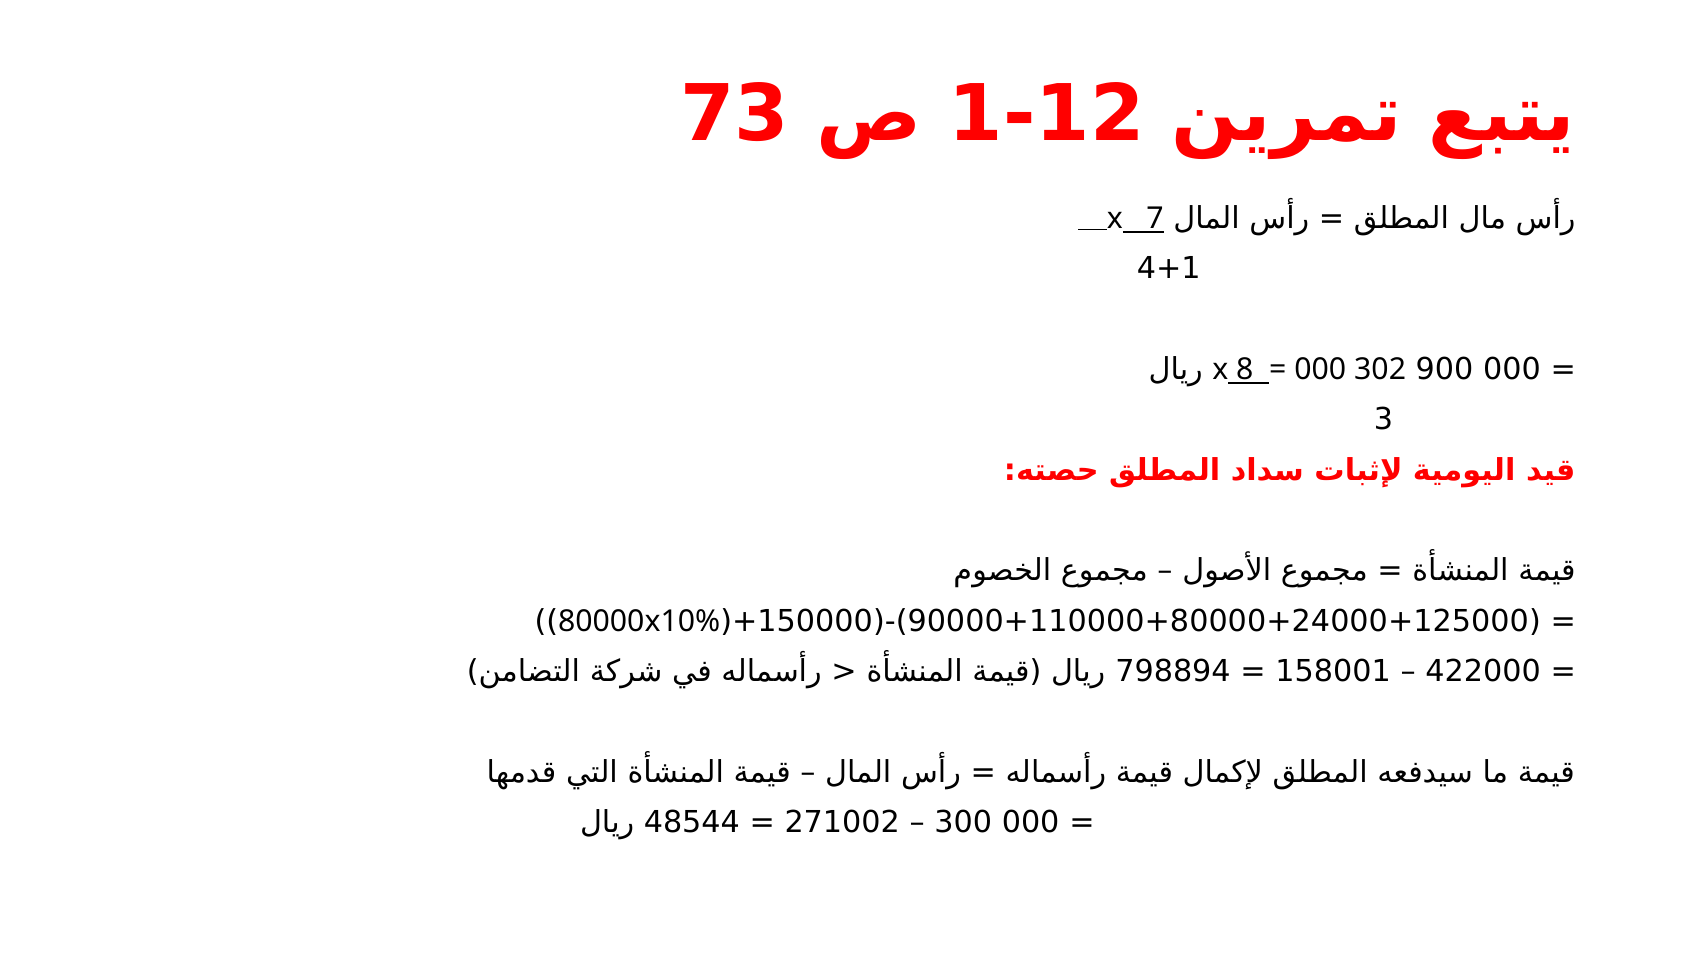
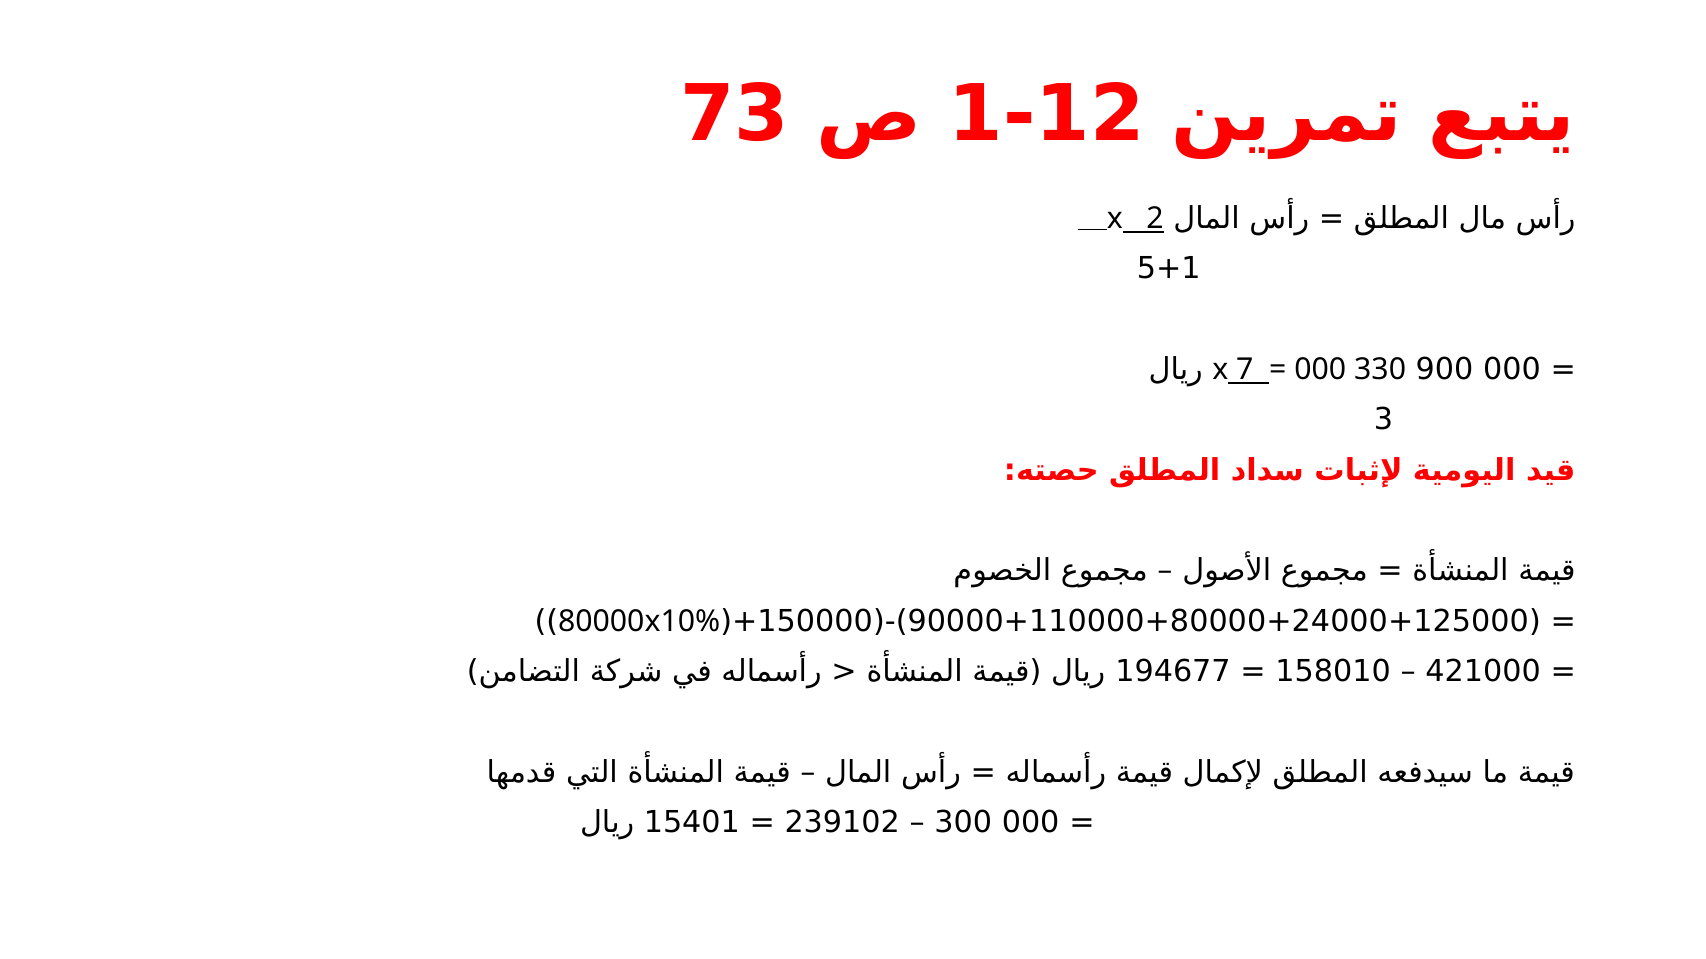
7: 7 -> 2 (1155, 218)
4+1: 4+1 -> 5+1 (1169, 269)
8: 8 -> 7 (1245, 370)
302: 302 -> 330 (1380, 370)
798894: 798894 -> 194677 (1173, 672)
158001: 158001 -> 158010 (1333, 672)
422000: 422000 -> 421000 (1483, 672)
48544: 48544 -> 15401 (692, 824)
271002: 271002 -> 239102 (842, 824)
